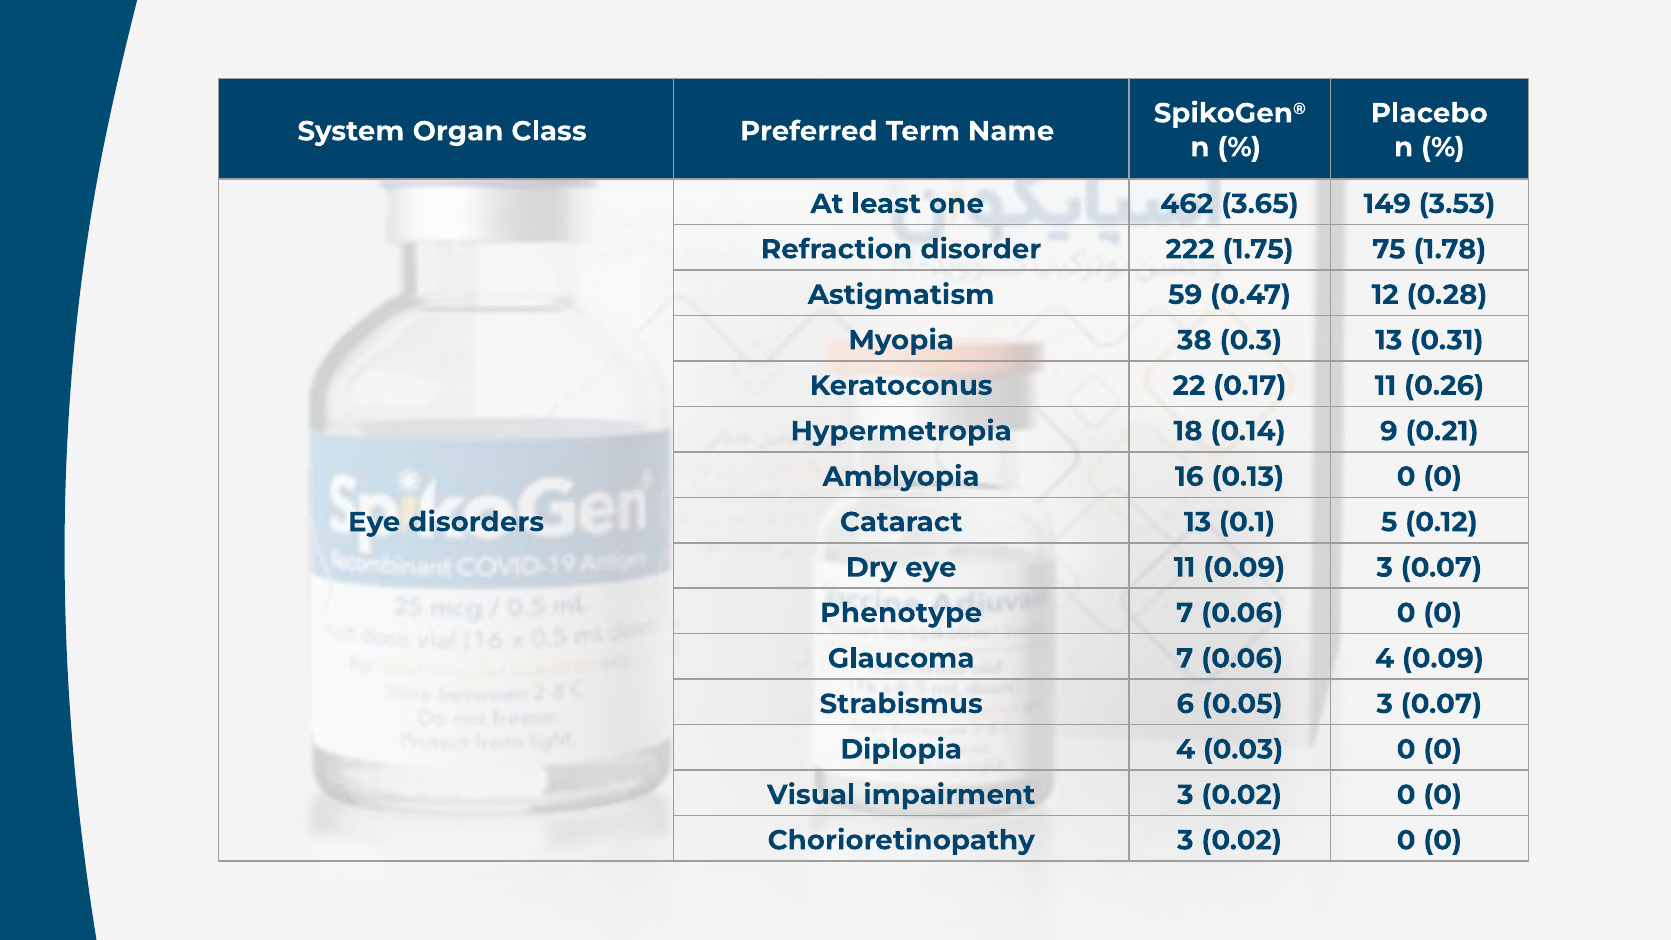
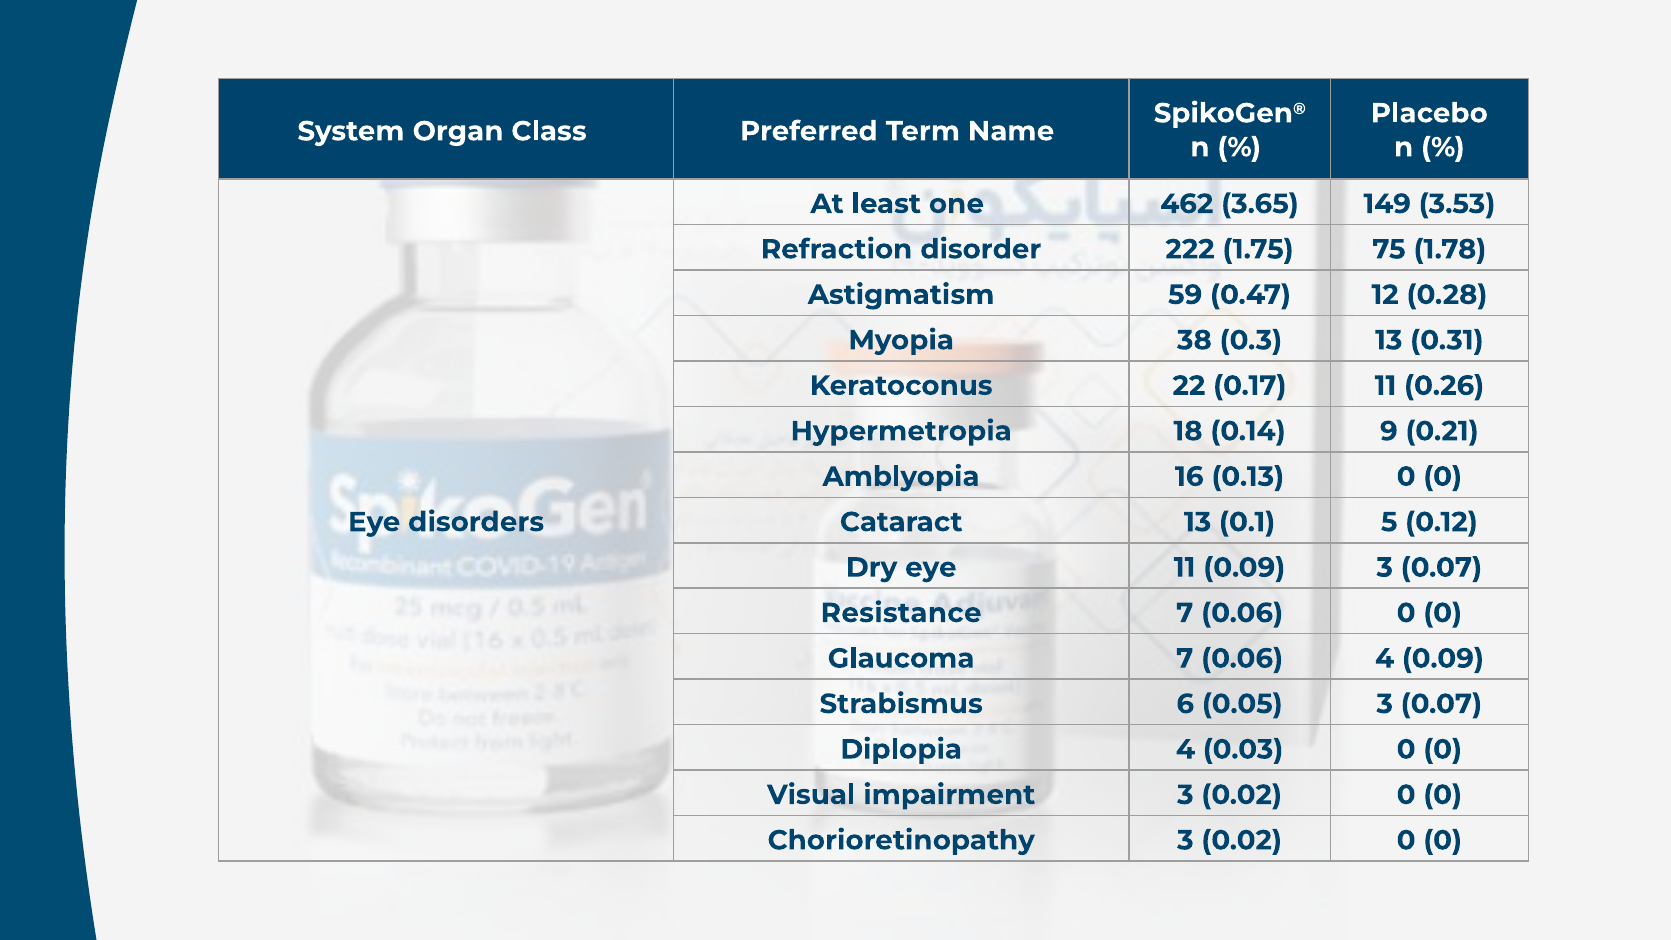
Phenotype: Phenotype -> Resistance (901, 613)
